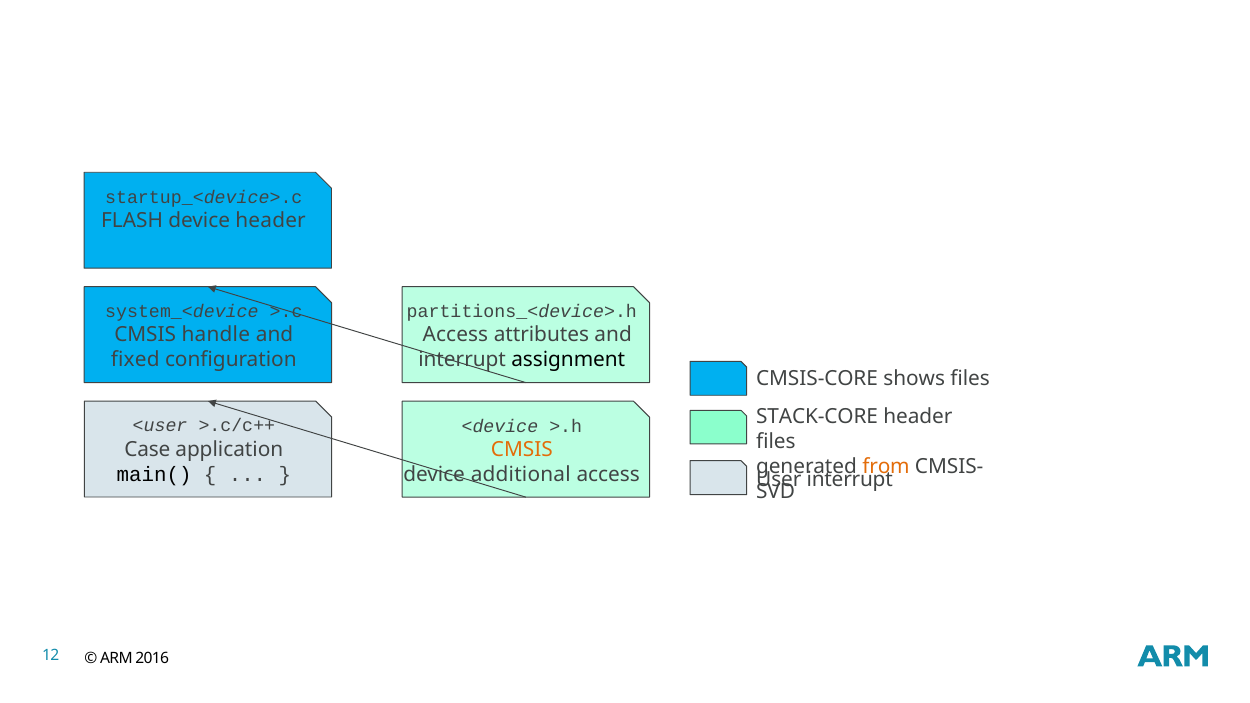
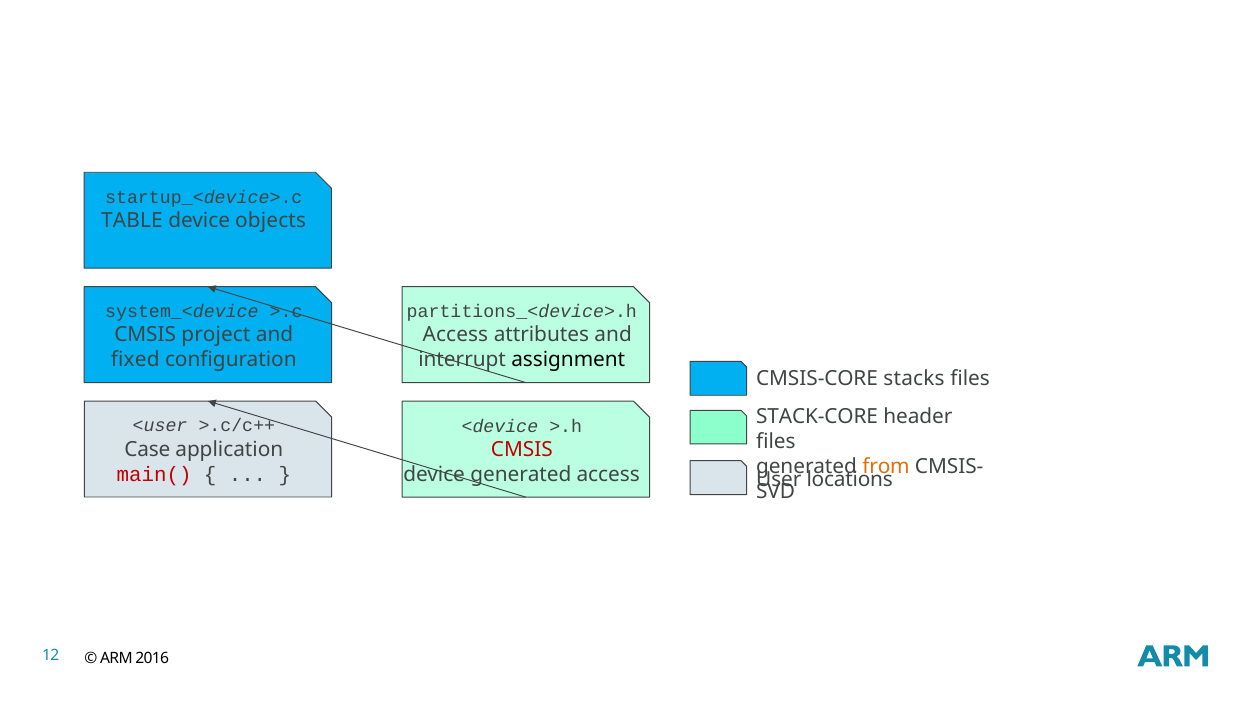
FLASH: FLASH -> TABLE (132, 221)
device header: header -> objects (271, 221)
handle: handle -> project (216, 335)
shows: shows -> stacks (914, 378)
CMSIS colour: orange -> red (522, 450)
main( colour: black -> red (154, 475)
device additional: additional -> generated (521, 475)
interrupt: interrupt -> locations (850, 479)
